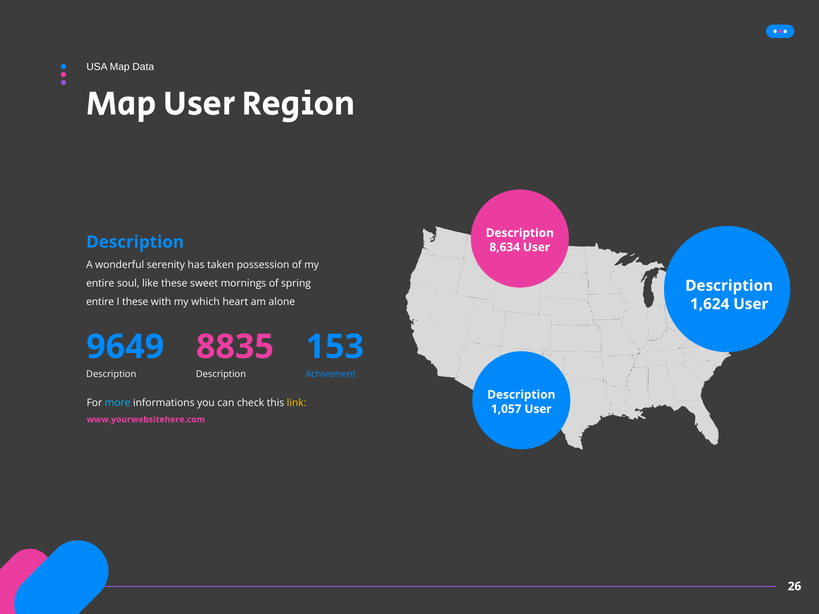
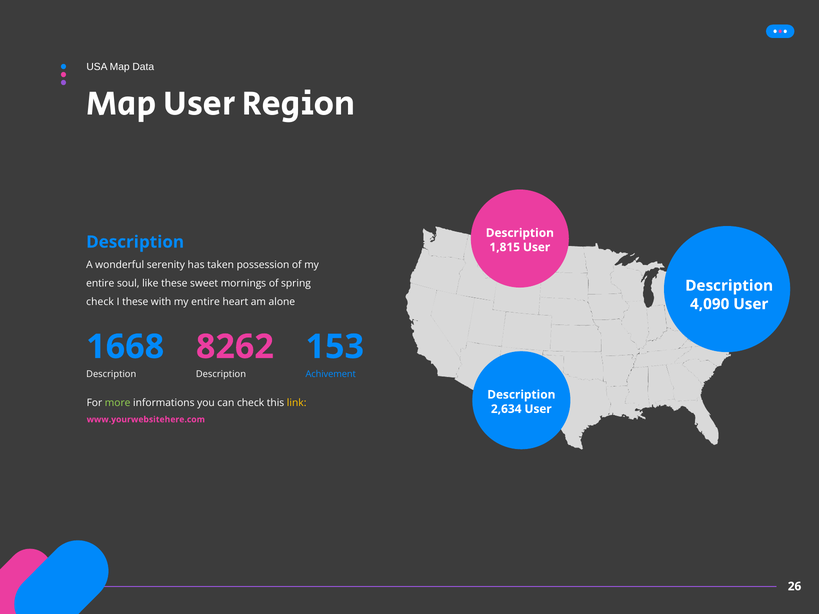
8,634: 8,634 -> 1,815 (505, 247)
1,624: 1,624 -> 4,090 (710, 304)
entire: entire -> check (100, 302)
with my which: which -> entire (206, 302)
9649: 9649 -> 1668 (125, 347)
8835: 8835 -> 8262 (235, 347)
more colour: light blue -> light green (118, 403)
1,057: 1,057 -> 2,634 (506, 409)
